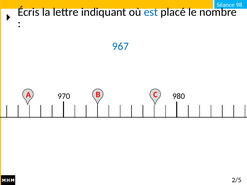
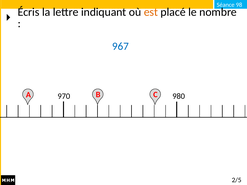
est colour: blue -> orange (151, 12)
